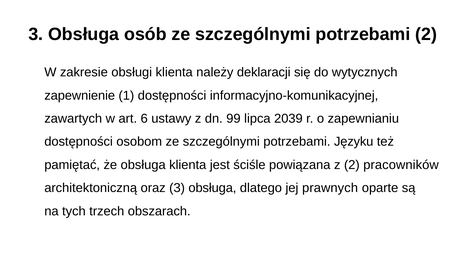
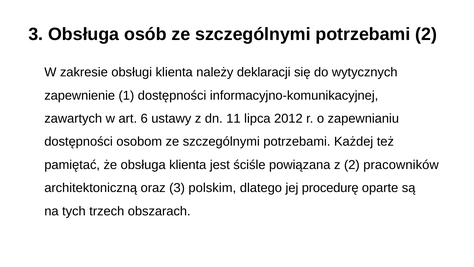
99: 99 -> 11 (233, 118)
2039: 2039 -> 2012 (288, 118)
Języku: Języku -> Każdej (354, 142)
oraz 3 obsługa: obsługa -> polskim (212, 188)
prawnych: prawnych -> procedurę (330, 188)
